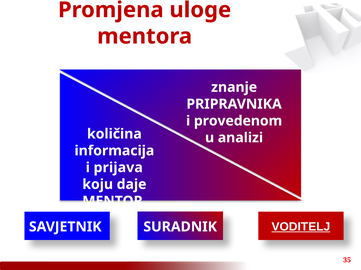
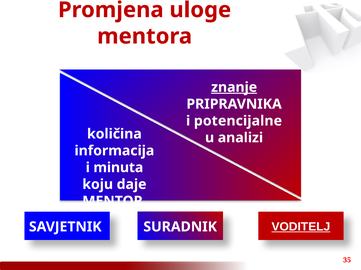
znanje underline: none -> present (234, 87)
provedenom: provedenom -> potencijalne (238, 121)
prijava: prijava -> minuta (118, 168)
